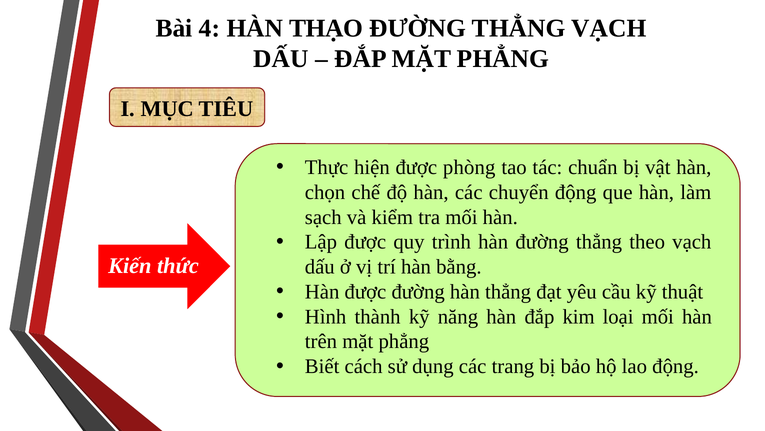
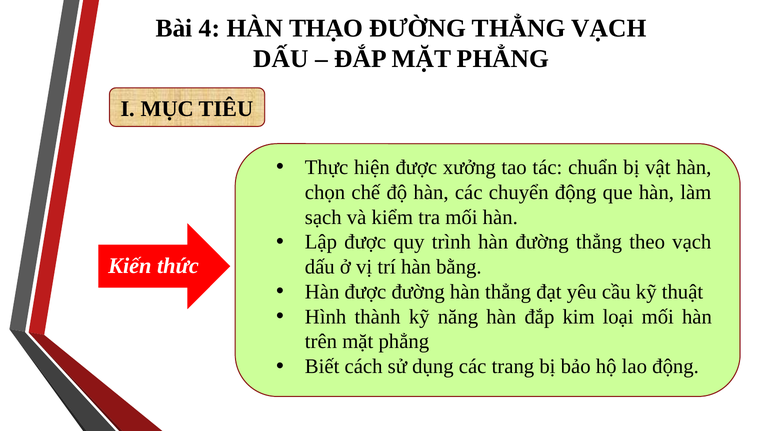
phòng: phòng -> xưởng (469, 167)
